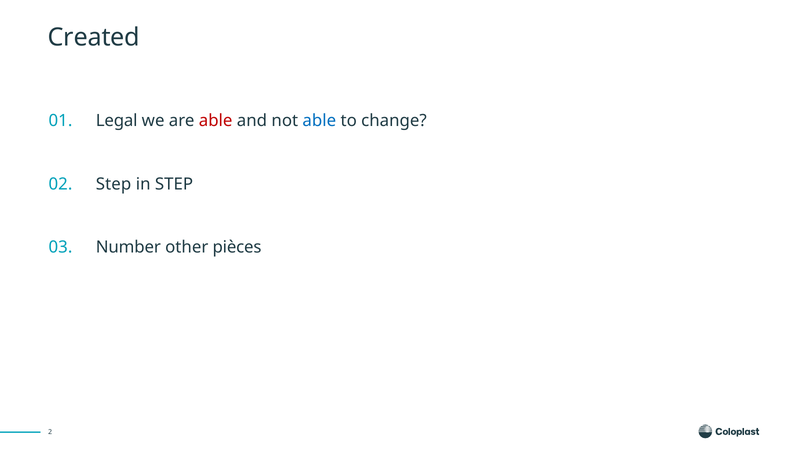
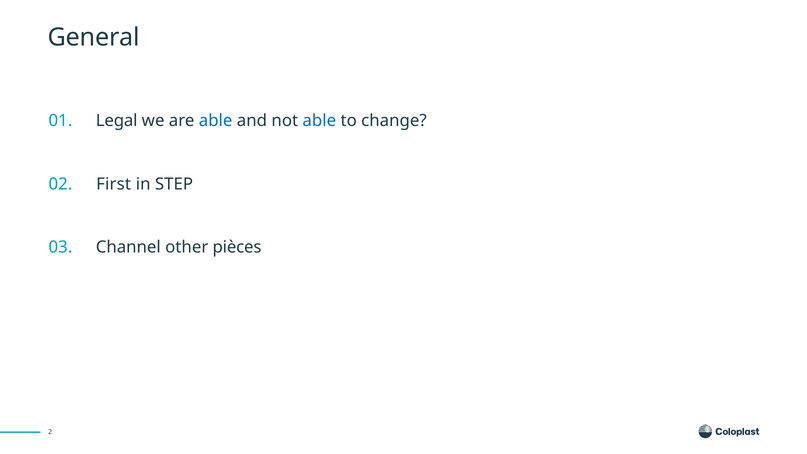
Created: Created -> General (94, 38)
able colour: red -> blue (216, 121)
02 Step: Step -> First (114, 184)
Number: Number -> Channel (128, 247)
